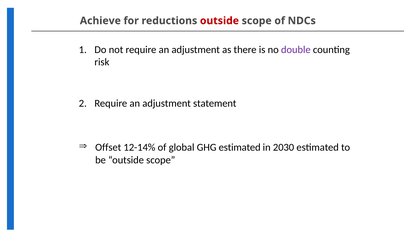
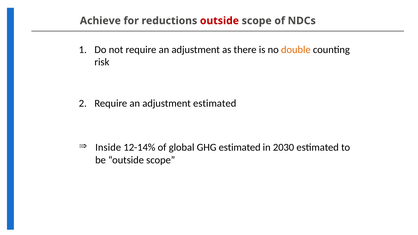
double colour: purple -> orange (296, 50)
adjustment statement: statement -> estimated (215, 104)
Offset: Offset -> Inside (108, 147)
